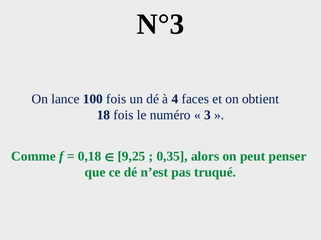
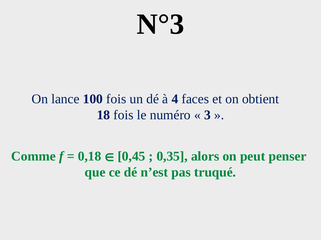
9,25: 9,25 -> 0,45 (131, 157)
